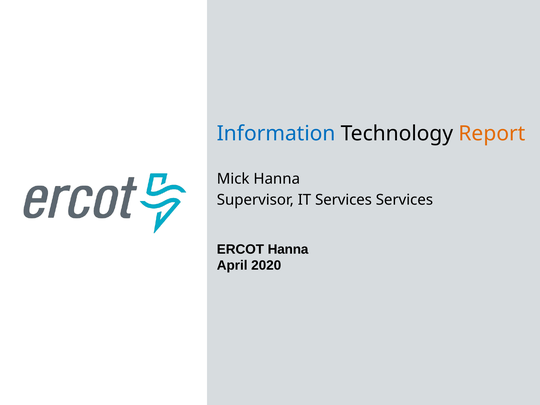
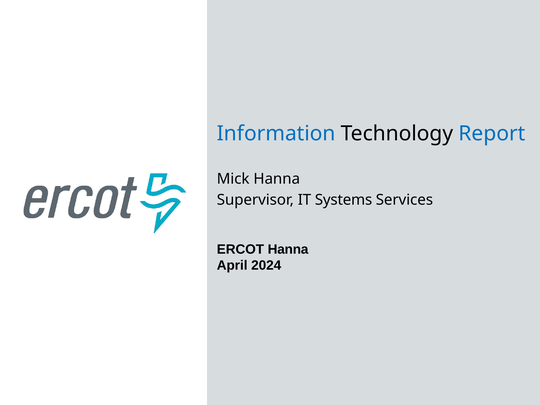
Report colour: orange -> blue (492, 134)
IT Services: Services -> Systems (344, 200)
2020: 2020 -> 2024 (266, 266)
